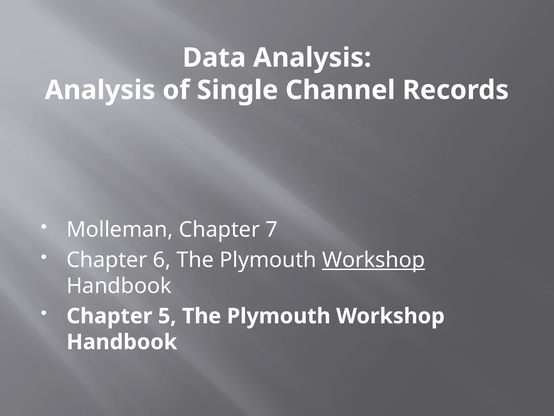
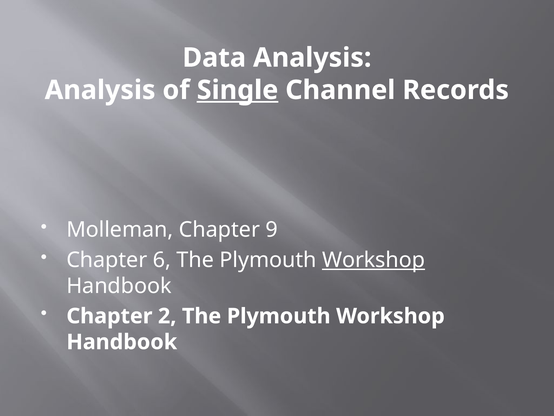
Single underline: none -> present (238, 90)
7: 7 -> 9 (272, 230)
5: 5 -> 2 (167, 316)
